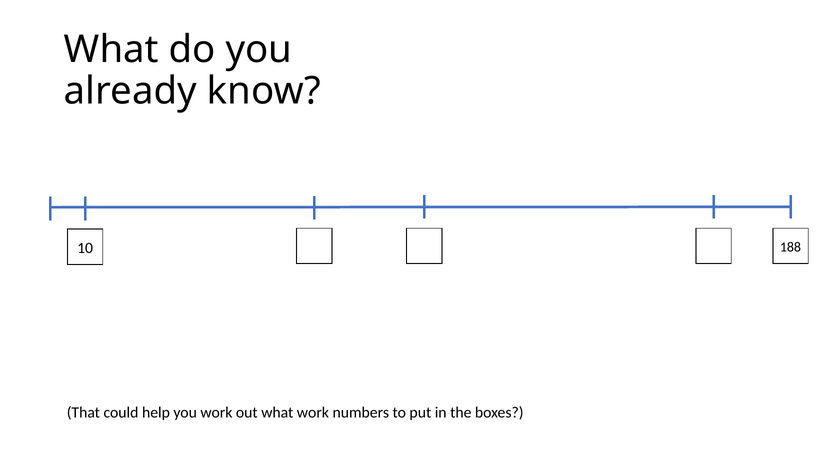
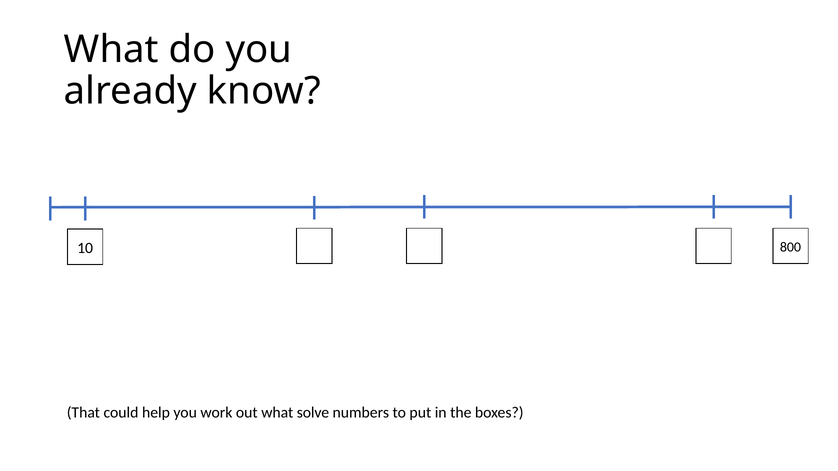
188: 188 -> 800 (790, 247)
what work: work -> solve (313, 413)
